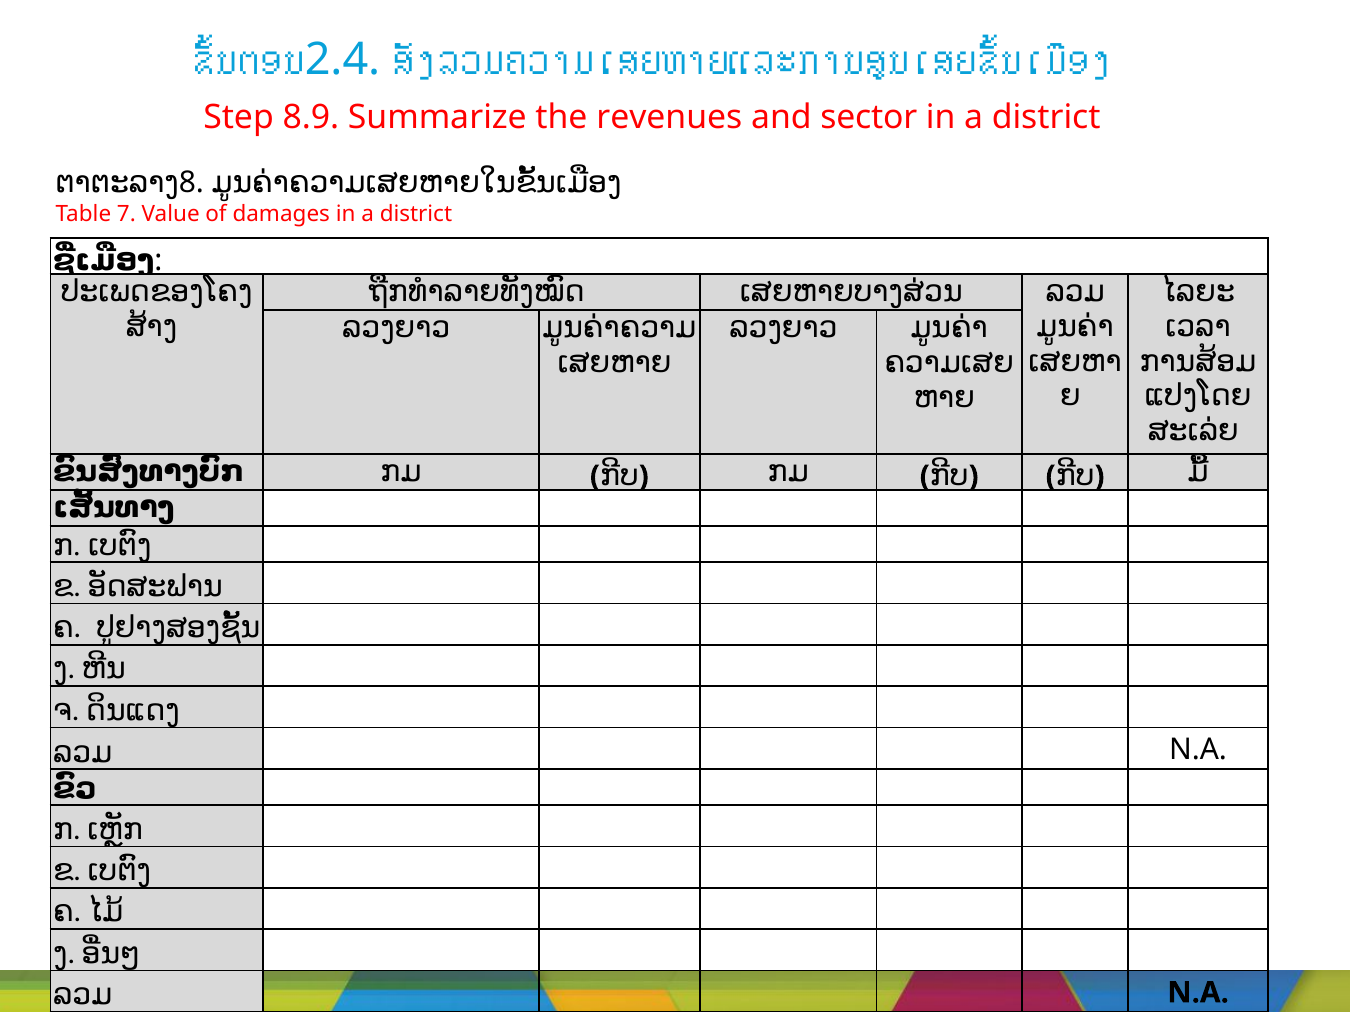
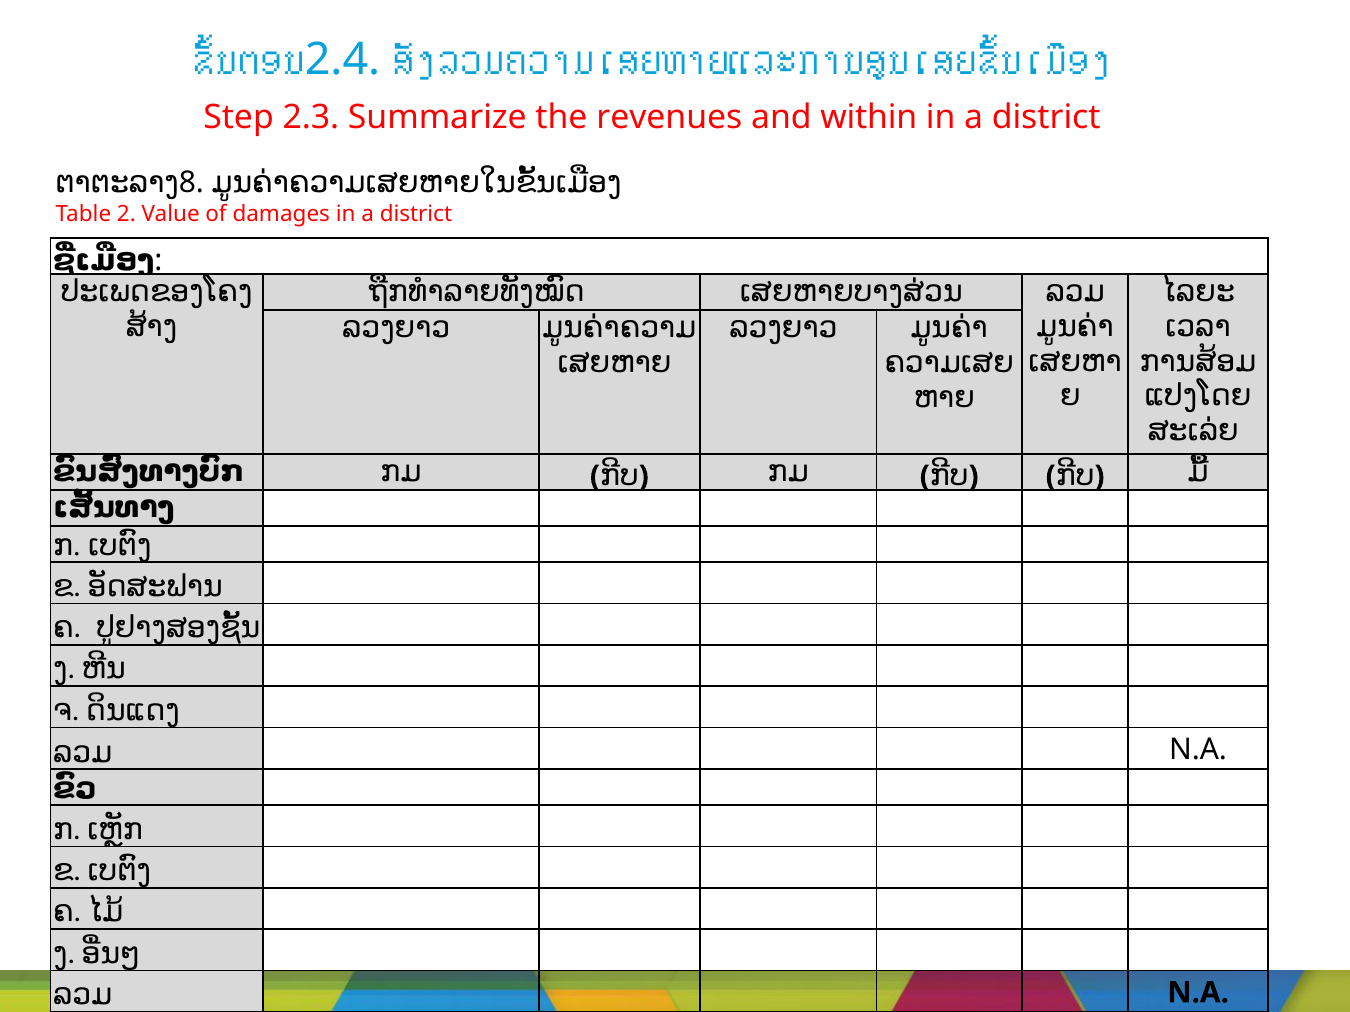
8.9: 8.9 -> 2.3 (311, 117)
sector: sector -> within (869, 117)
7: 7 -> 2 (126, 214)
